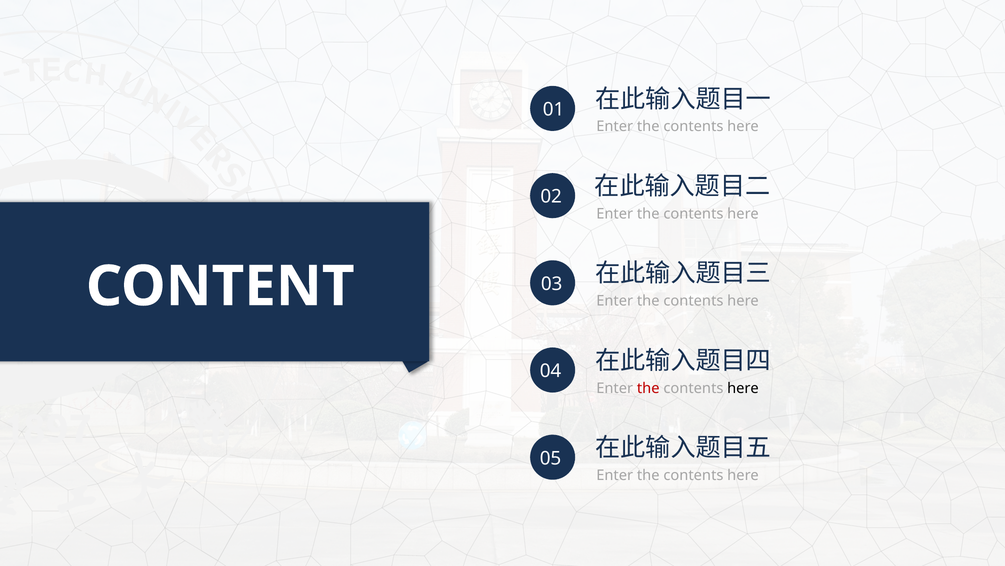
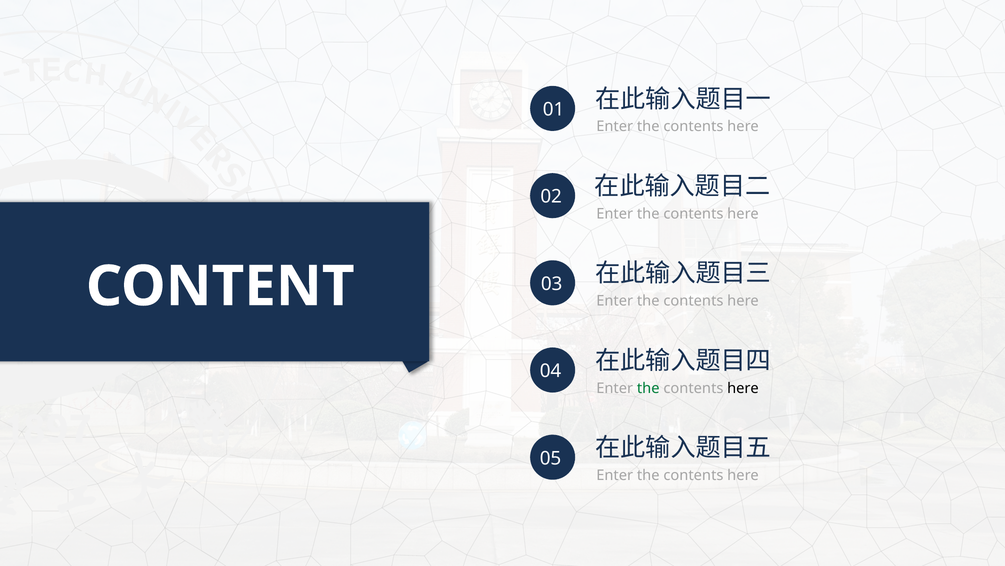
the colour: red -> green (648, 388)
